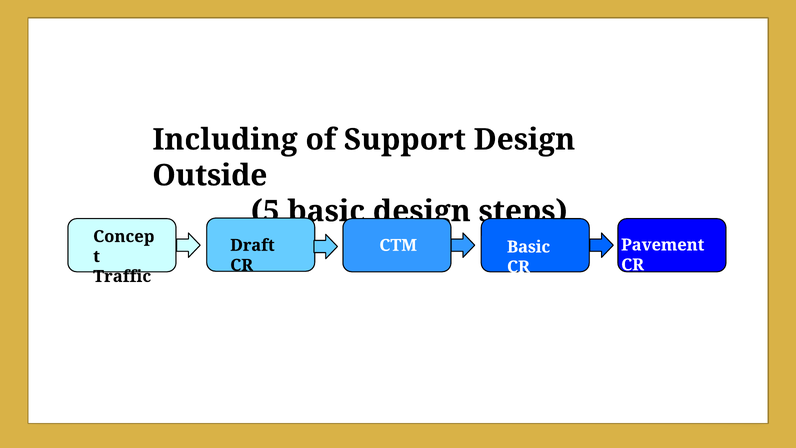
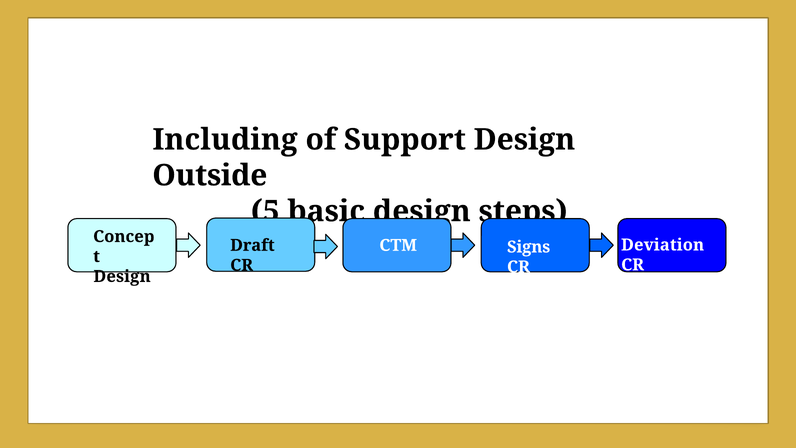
Pavement: Pavement -> Deviation (663, 245)
CTM Basic: Basic -> Signs (529, 247)
Traffic: Traffic -> Design (122, 276)
